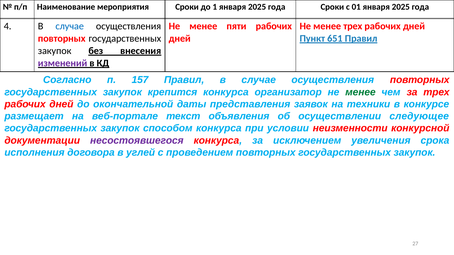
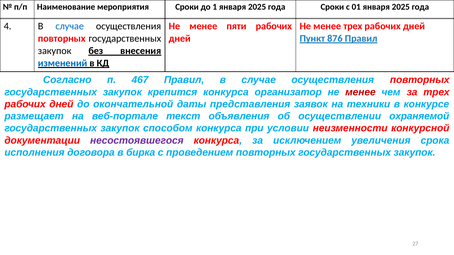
651: 651 -> 876 (335, 39)
изменений colour: purple -> blue (63, 63)
157: 157 -> 467 (140, 80)
менее colour: green -> red (360, 92)
следующее: следующее -> охраняемой (419, 116)
углей: углей -> бирка (141, 153)
